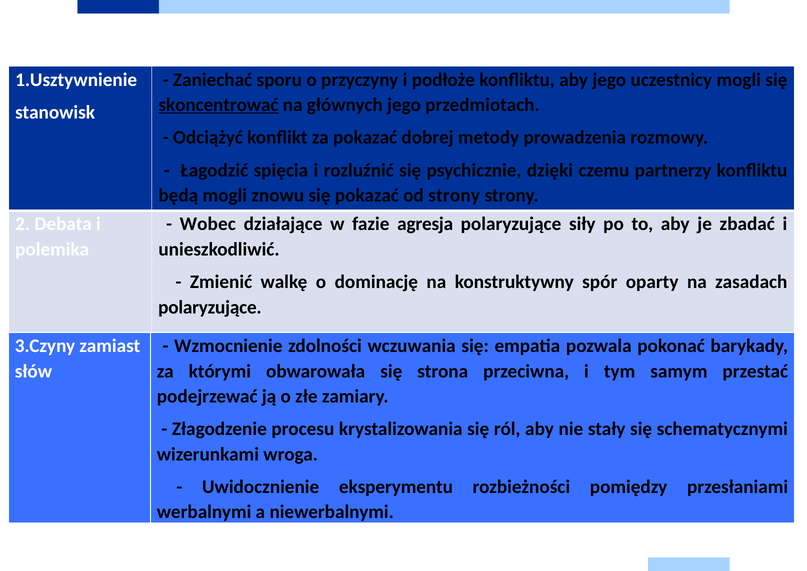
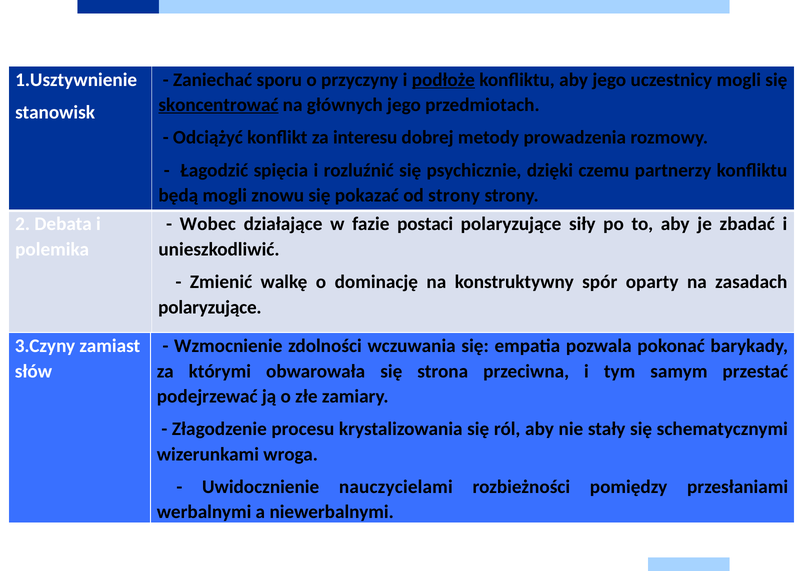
podłoże underline: none -> present (443, 80)
za pokazać: pokazać -> interesu (365, 138)
agresja: agresja -> postaci (425, 224)
eksperymentu: eksperymentu -> nauczycielami (396, 487)
